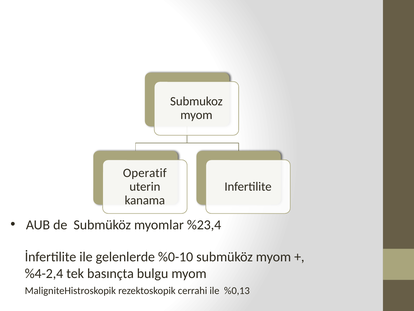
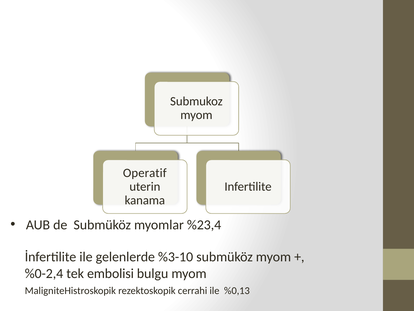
%0-10: %0-10 -> %3-10 (176, 257)
%4-2,4: %4-2,4 -> %0-2,4 (44, 273)
basınçta: basınçta -> embolisi (110, 273)
